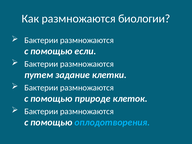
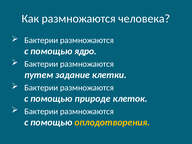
биологии: биологии -> человека (144, 19)
если: если -> ядро (85, 51)
оплодотворения colour: light blue -> yellow (112, 122)
